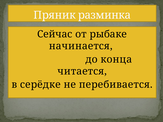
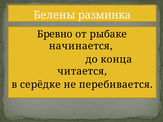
Пряник: Пряник -> Белены (54, 15)
Сейчас: Сейчас -> Бревно (55, 34)
